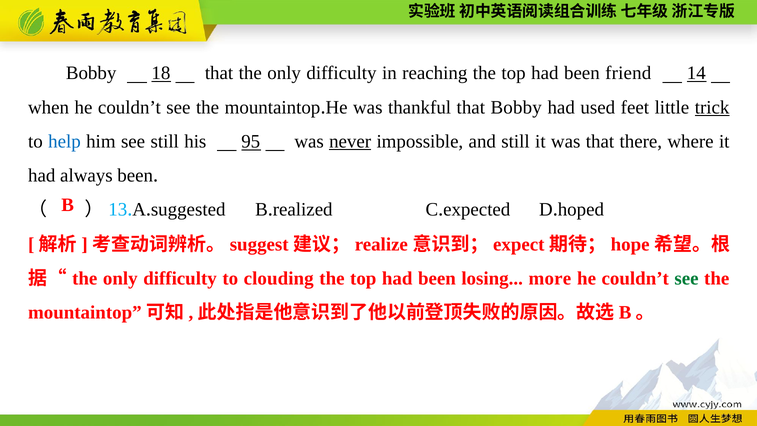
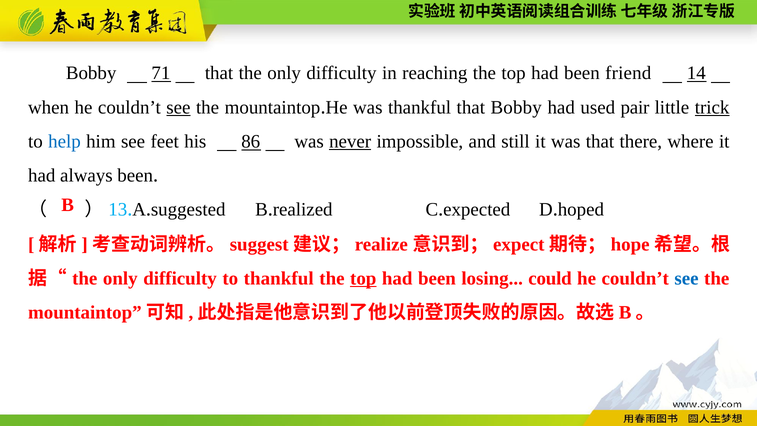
18: 18 -> 71 (161, 73)
see underline: none -> present (178, 107)
feet: feet -> pair (635, 107)
see still: still -> feet (165, 141)
95: 95 -> 86 (251, 141)
to clouding: clouding -> thankful (279, 278)
top underline: none -> present (363, 278)
more: more -> could (550, 278)
see colour: green -> blue (687, 278)
